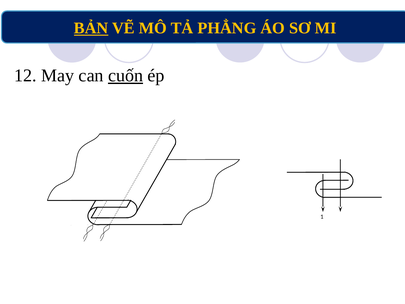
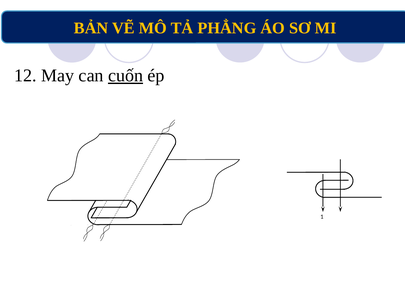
BẢN underline: present -> none (91, 28)
